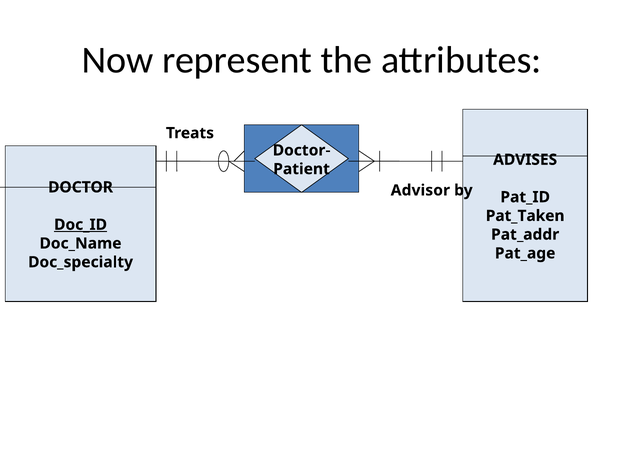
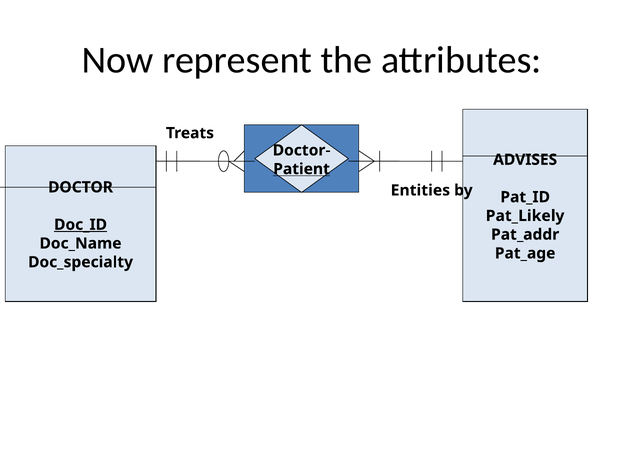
Patient underline: none -> present (302, 169)
Advisor: Advisor -> Entities (420, 190)
Pat_Taken: Pat_Taken -> Pat_Likely (525, 216)
